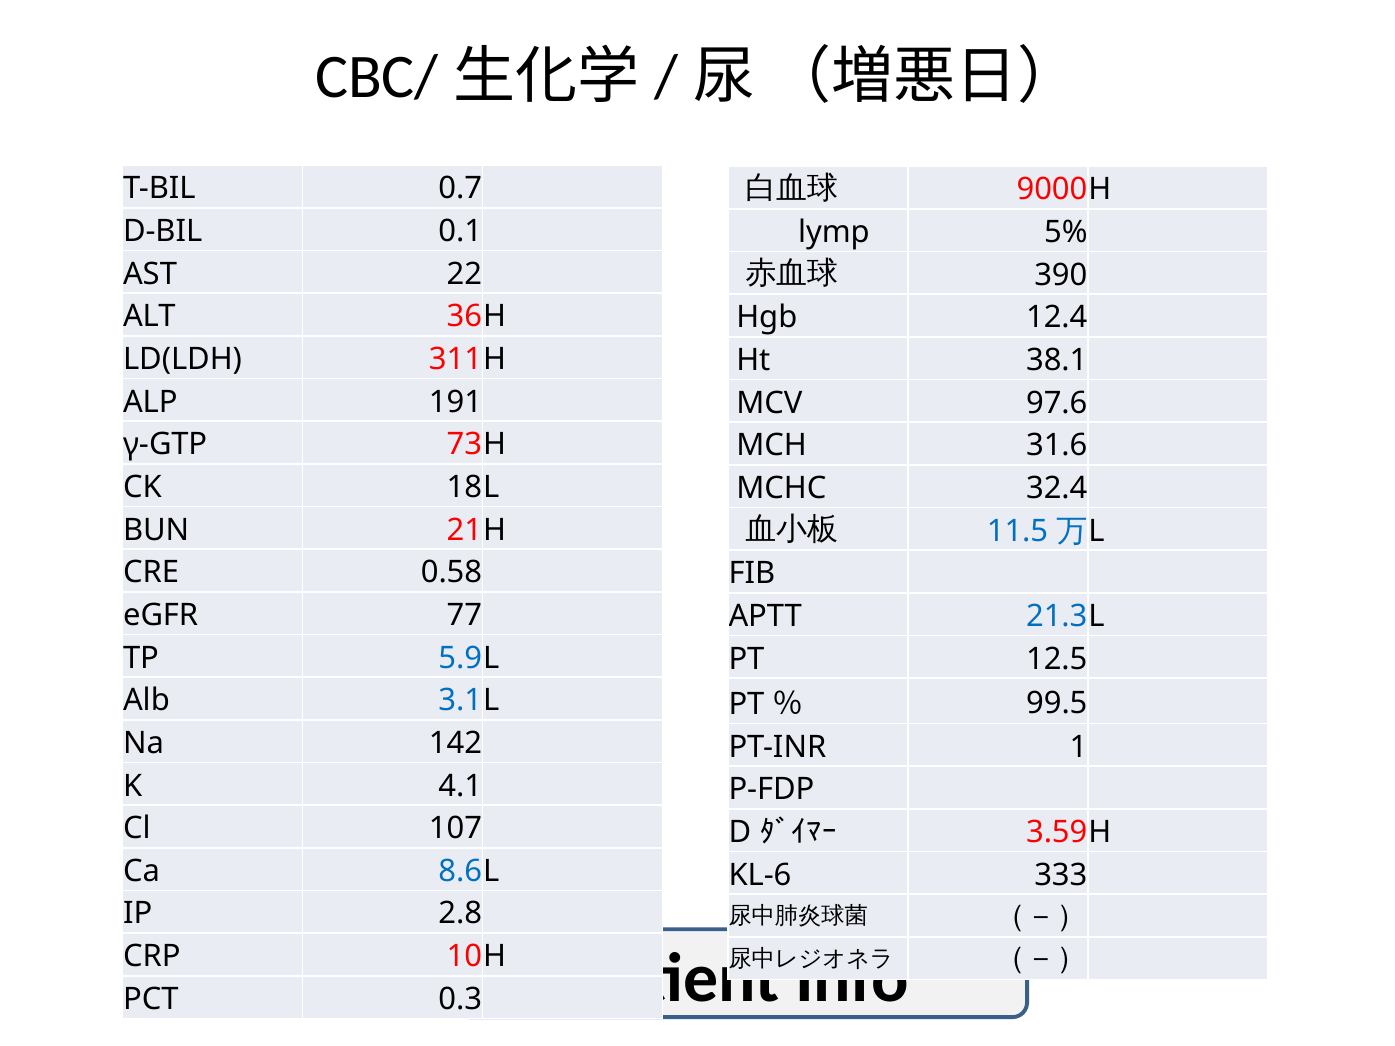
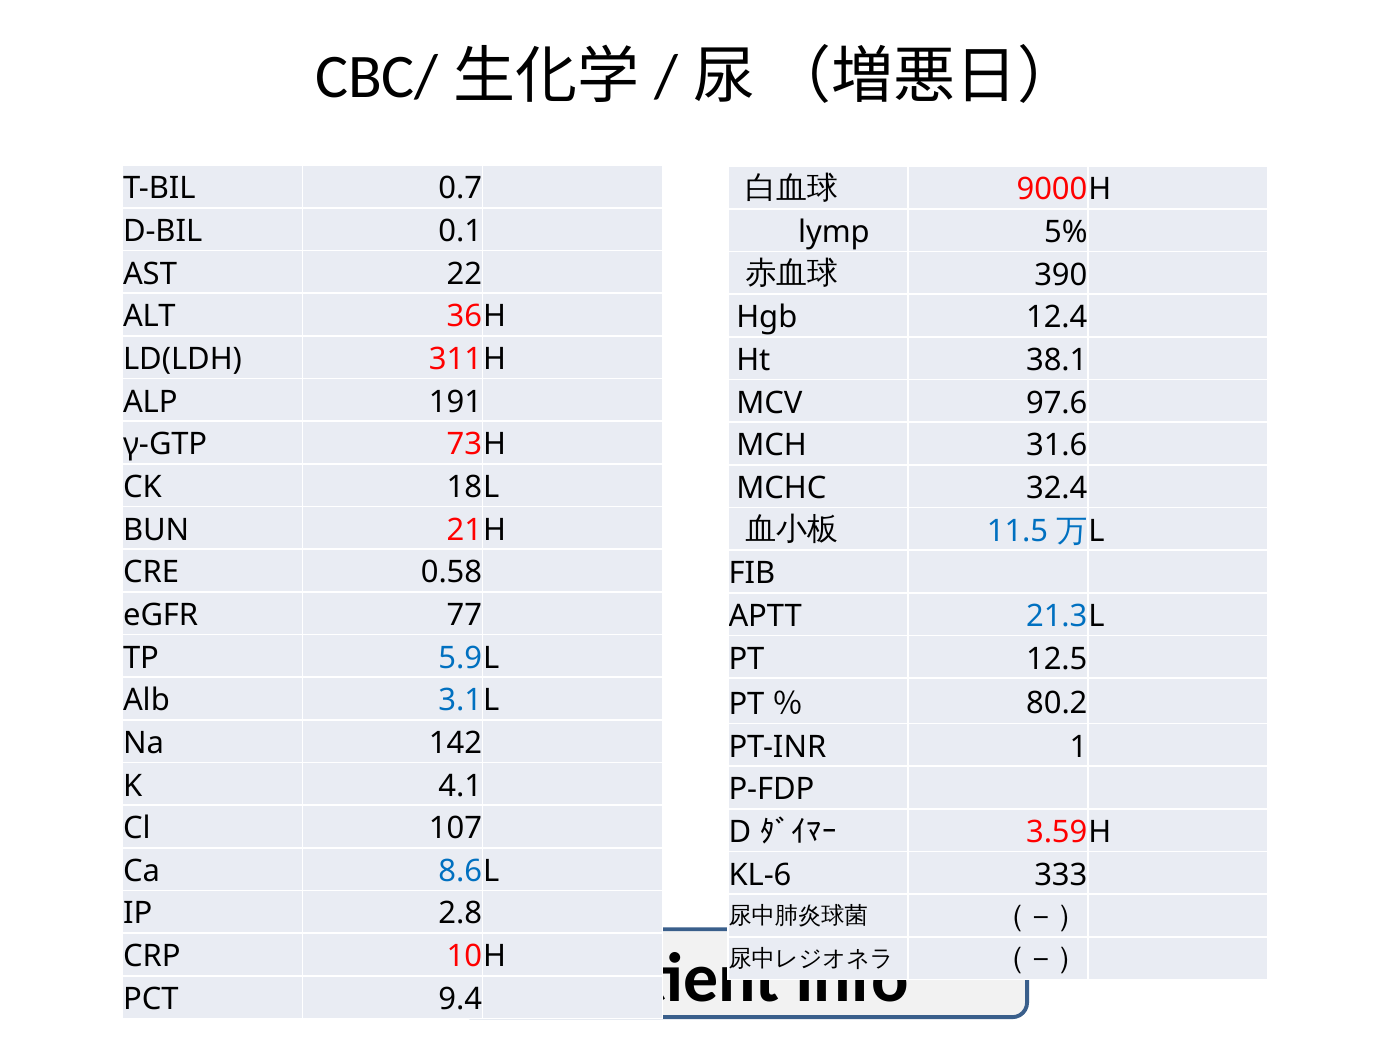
99.5: 99.5 -> 80.2 (1057, 703)
0.3: 0.3 -> 9.4 (460, 999)
